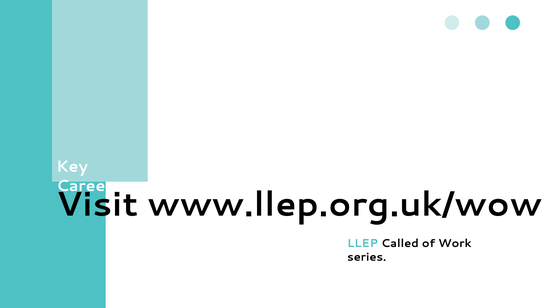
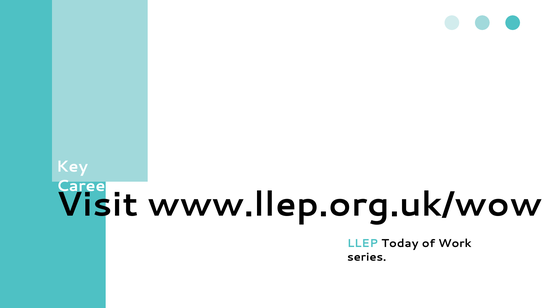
Called: Called -> Today (400, 243)
